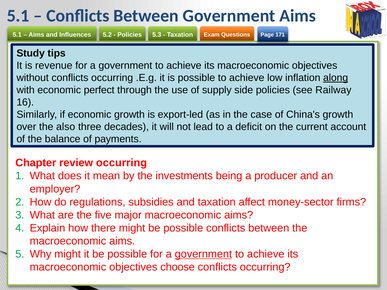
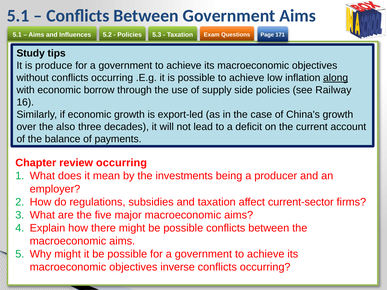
revenue: revenue -> produce (54, 66)
perfect: perfect -> borrow (99, 90)
money-sector: money-sector -> current-sector (301, 202)
government underline: present -> none (203, 254)
choose: choose -> inverse (178, 267)
